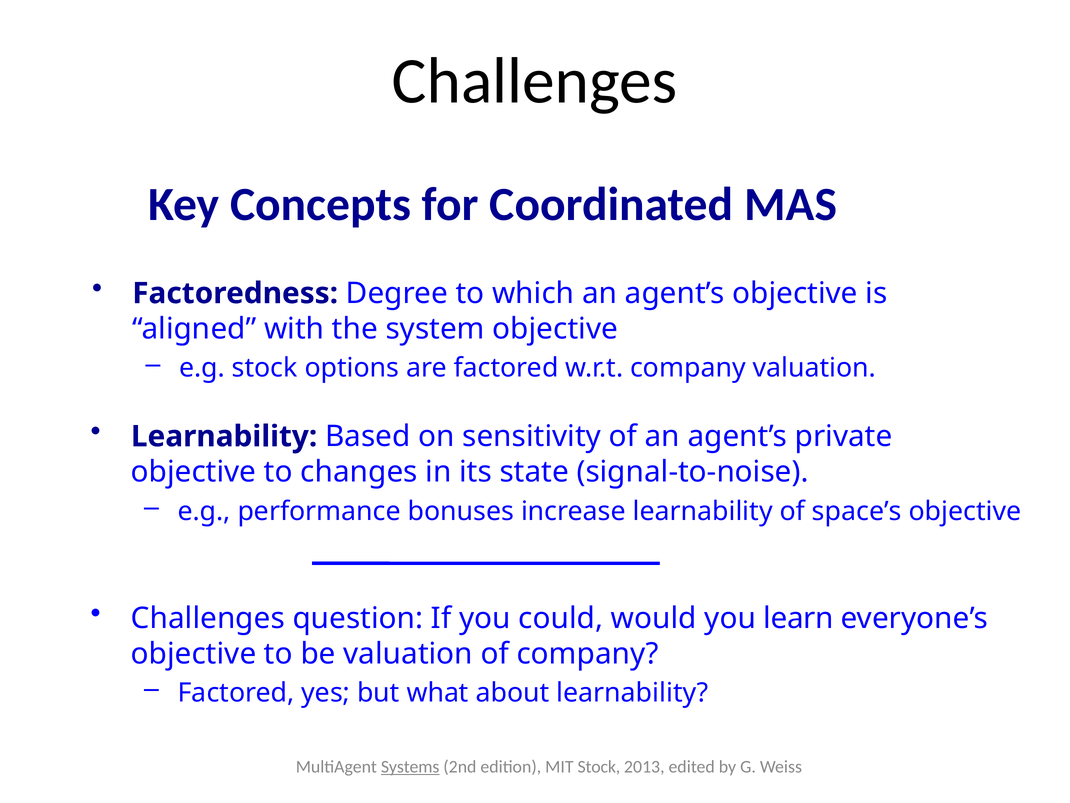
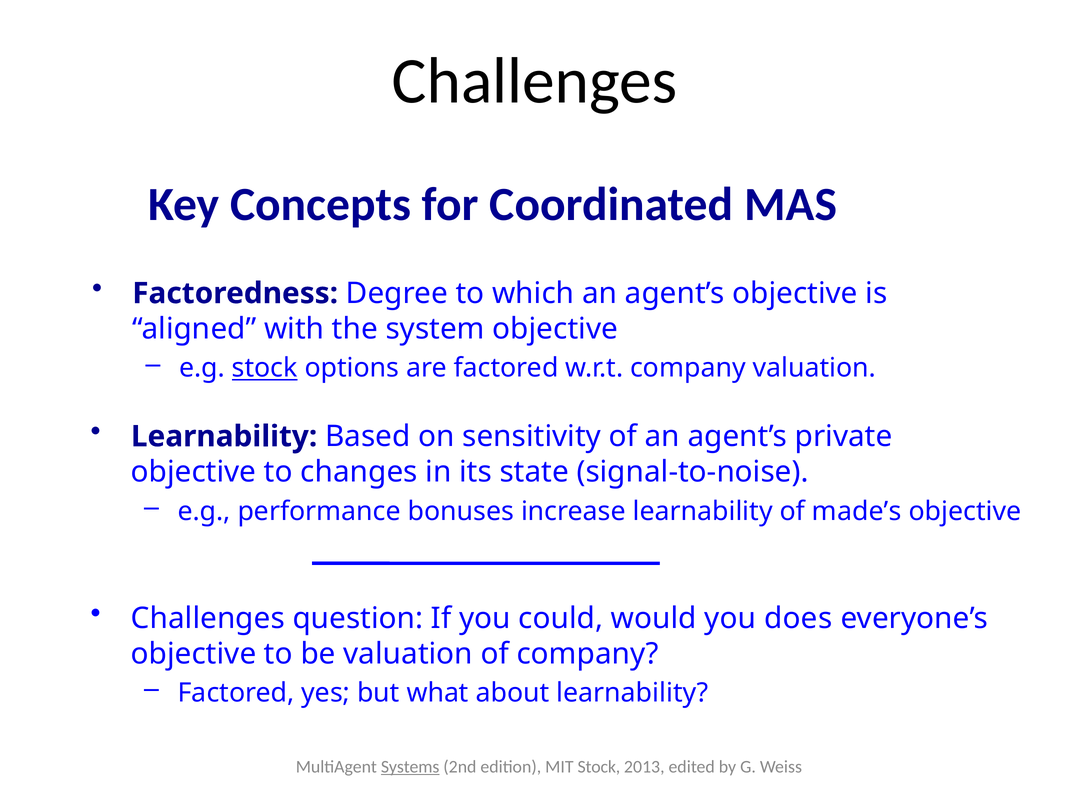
stock underline: none -> present (265, 368)
space’s: space’s -> made’s (857, 511)
learn: learn -> does (798, 618)
